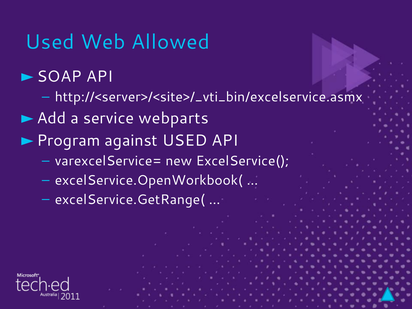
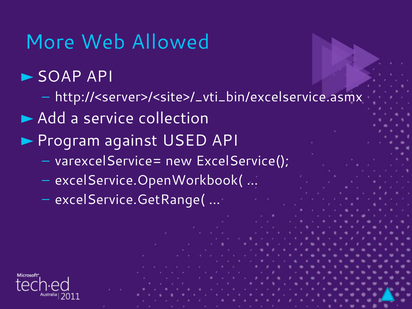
Used: Used -> More (50, 42)
webparts: webparts -> collection (174, 118)
